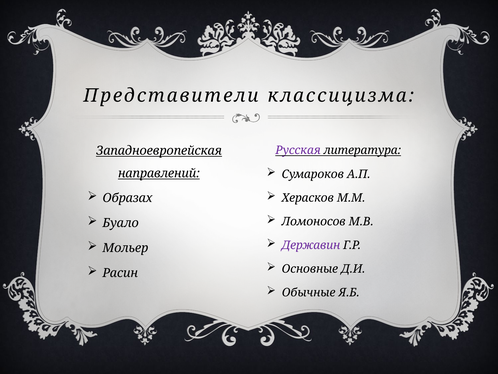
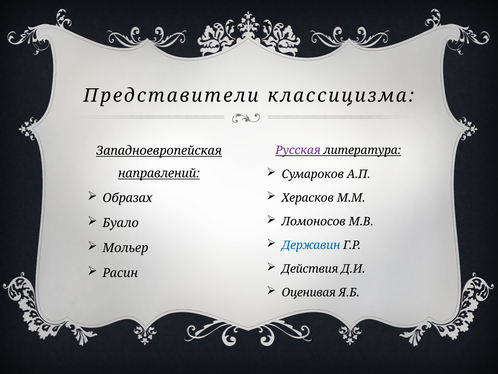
Державин colour: purple -> blue (311, 245)
Основные: Основные -> Действия (310, 269)
Обычные: Обычные -> Оценивая (309, 292)
